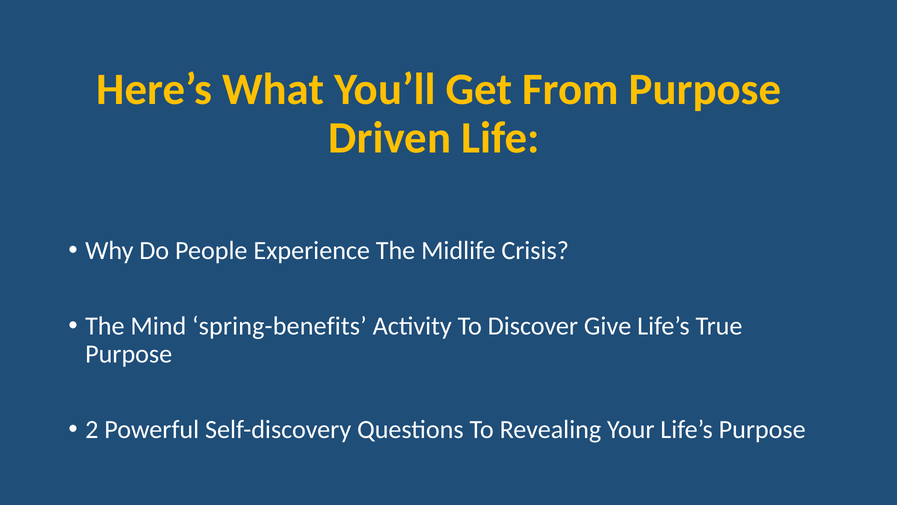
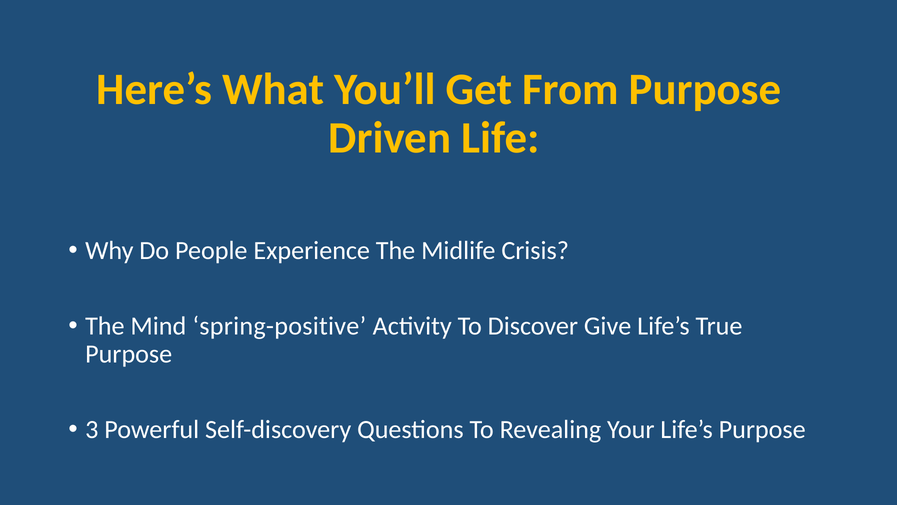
spring-benefits: spring-benefits -> spring-positive (279, 326)
2: 2 -> 3 (92, 429)
